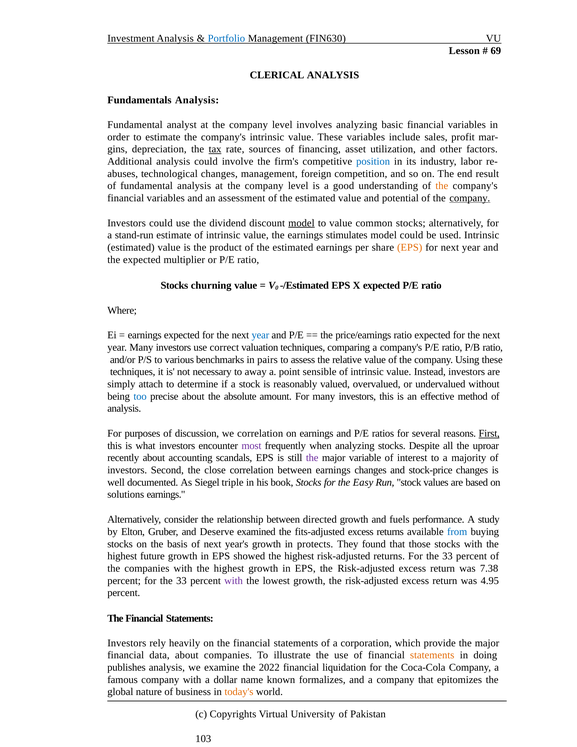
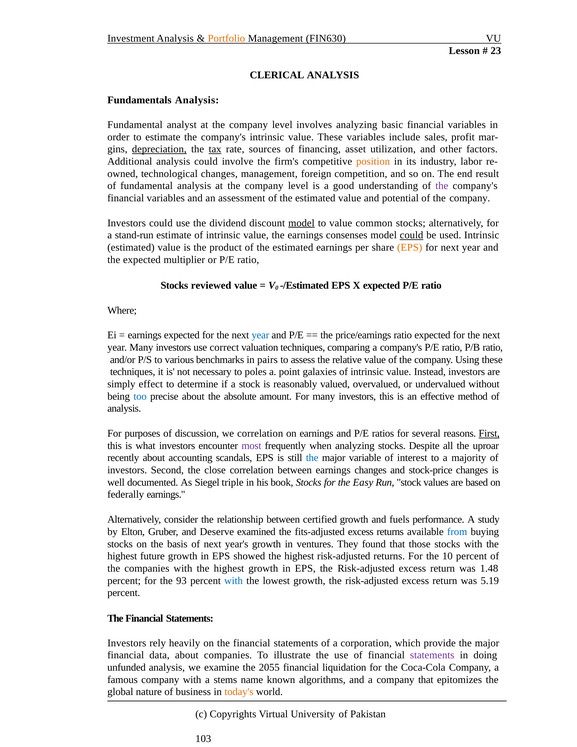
Portfolio colour: blue -> orange (226, 38)
69: 69 -> 23 (496, 51)
depreciation underline: none -> present (159, 149)
position colour: blue -> orange (373, 161)
abuses: abuses -> owned (123, 174)
the colour: orange -> purple (442, 186)
company underline: present -> none (470, 198)
stimulates: stimulates -> consenses (347, 235)
could underline: none -> present (412, 235)
churning: churning -> reviewed (211, 285)
away: away -> poles (256, 372)
sensible: sensible -> galaxies (320, 372)
attach: attach -> effect (151, 384)
the colour: purple -> blue (312, 458)
solutions: solutions -> federally (126, 494)
directed: directed -> certified (320, 519)
protects: protects -> ventures (315, 544)
returns For the 33: 33 -> 10 (447, 556)
7.38: 7.38 -> 1.48 (489, 568)
percent for the 33: 33 -> 93 (181, 580)
with colour: purple -> blue (234, 580)
4.95: 4.95 -> 5.19 (490, 580)
statements colour: orange -> purple (432, 655)
publishes: publishes -> unfunded (126, 667)
2022: 2022 -> 2055 (269, 667)
dollar: dollar -> stems (225, 679)
formalizes: formalizes -> algorithms (322, 679)
